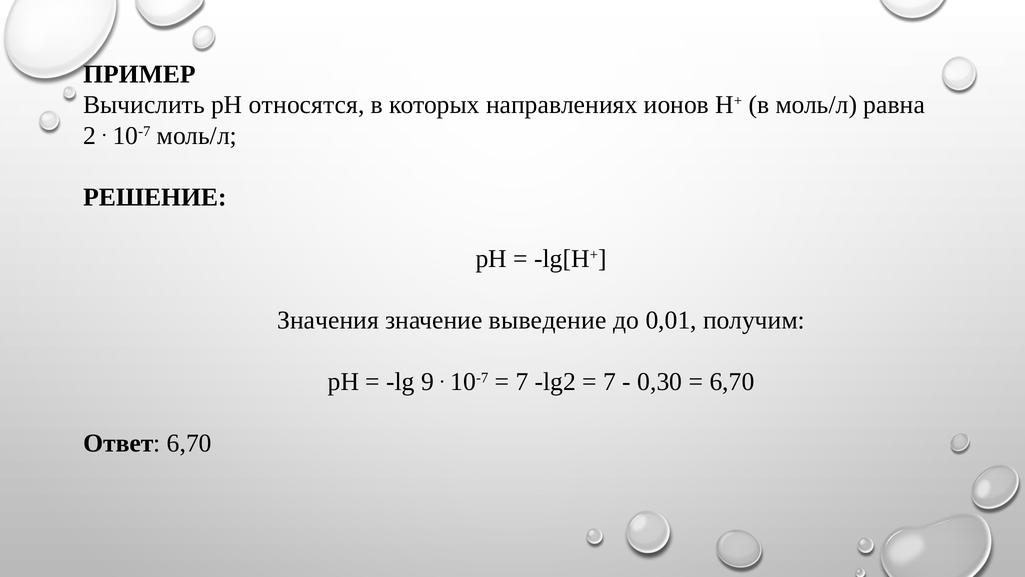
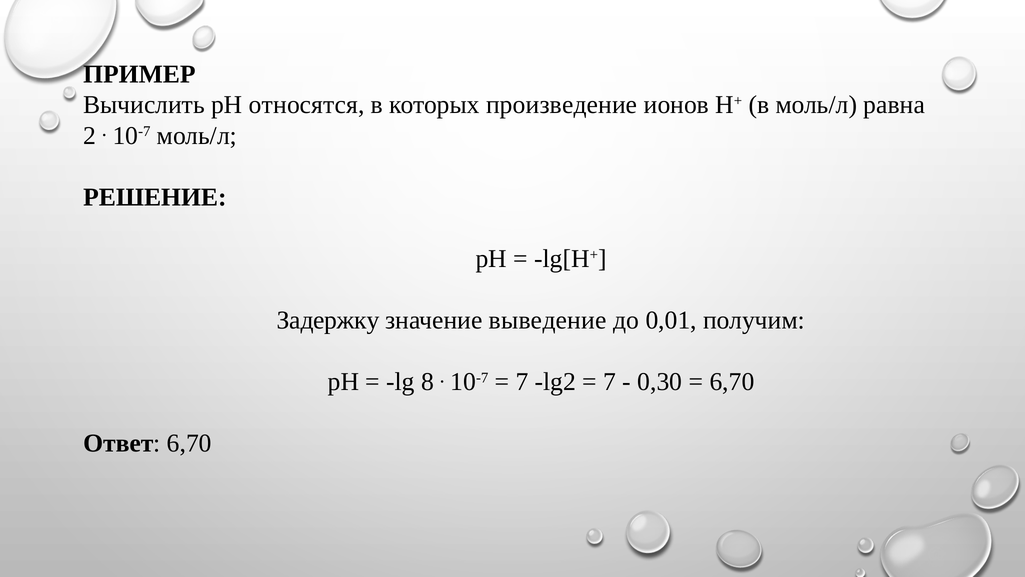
направлениях: направлениях -> произведение (562, 105)
Значения: Значения -> Задержку (328, 320)
9: 9 -> 8 (428, 382)
